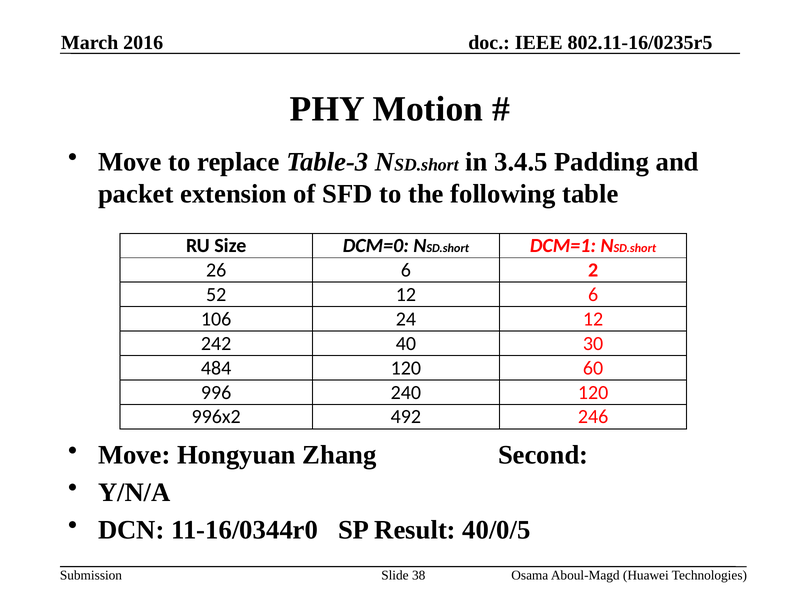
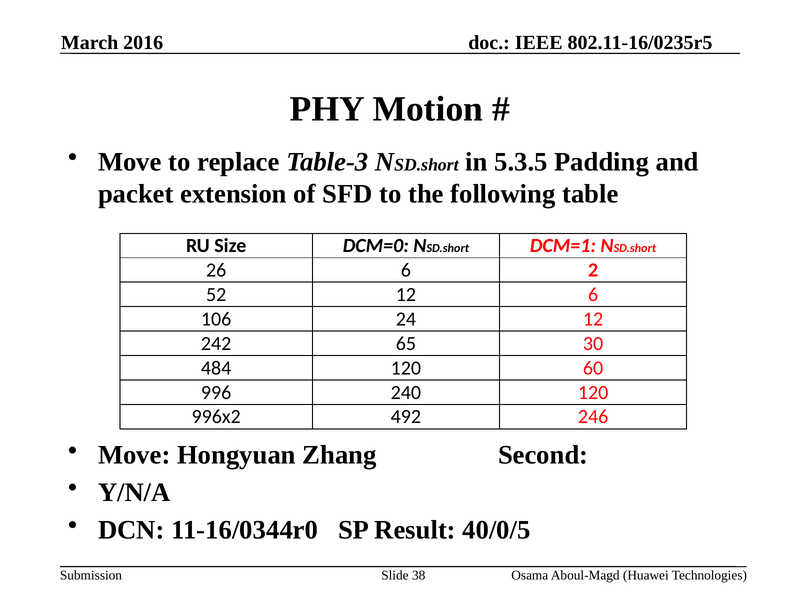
3.4.5: 3.4.5 -> 5.3.5 (521, 162)
40: 40 -> 65 (406, 344)
